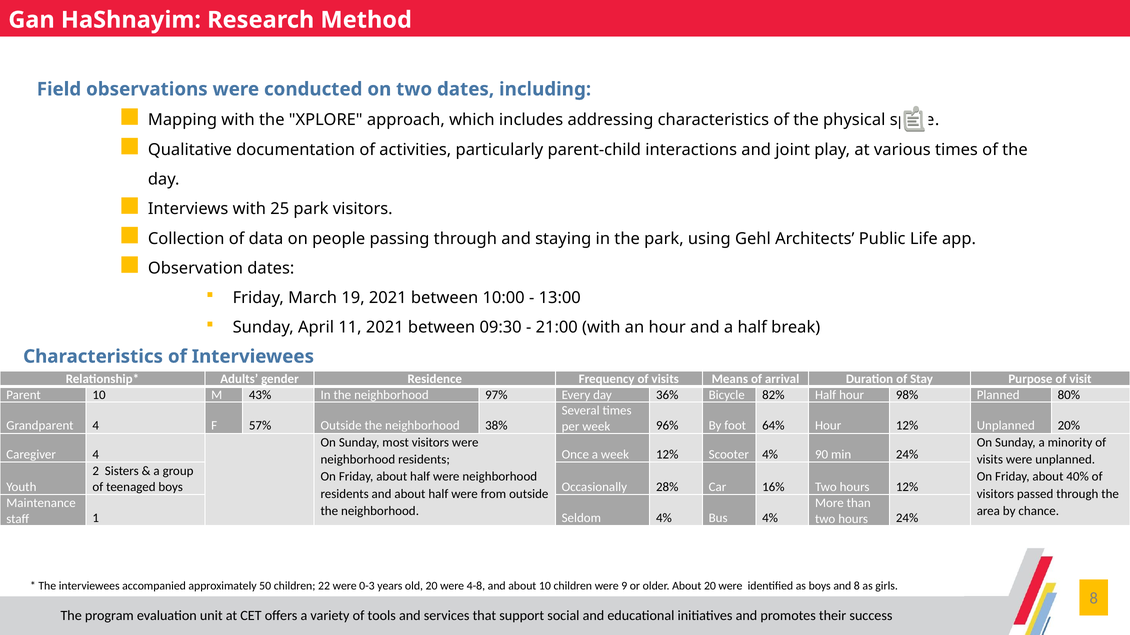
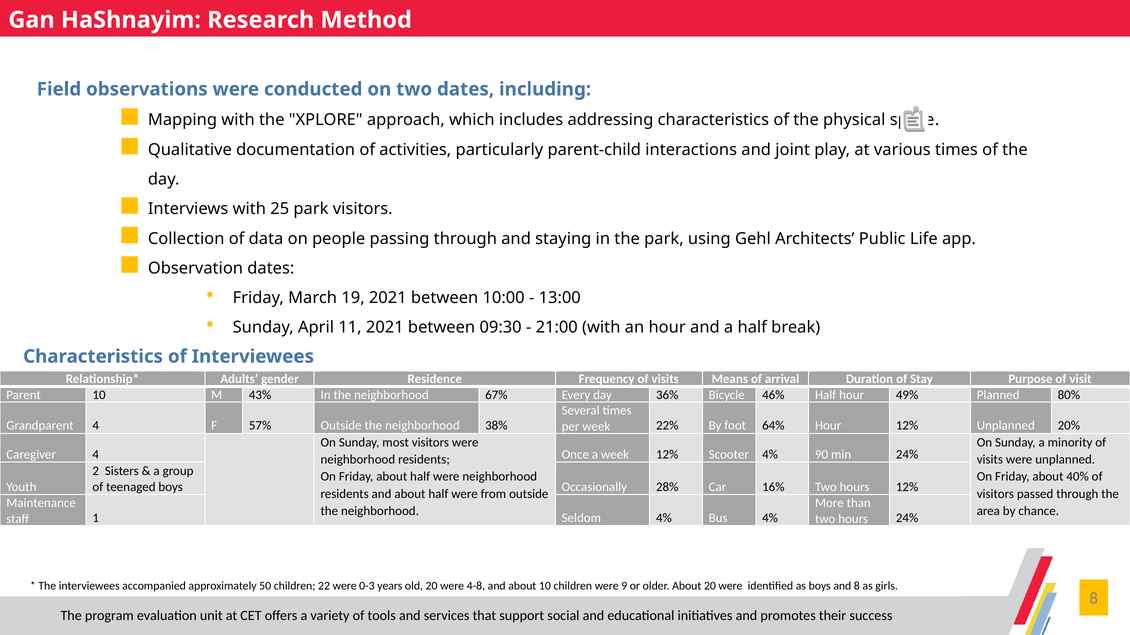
97%: 97% -> 67% (496, 395)
82%: 82% -> 46% (773, 395)
98%: 98% -> 49% (907, 395)
96%: 96% -> 22% (667, 426)
